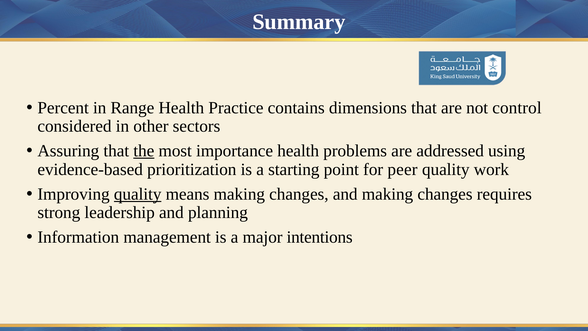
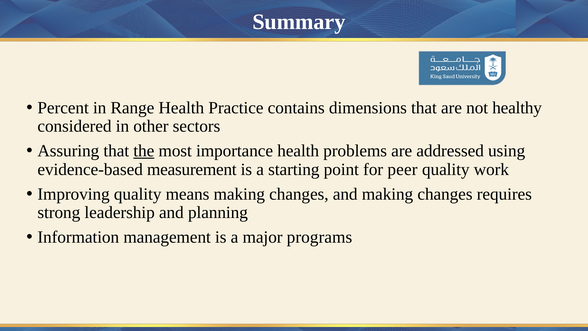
control: control -> healthy (517, 108)
prioritization: prioritization -> measurement (192, 169)
quality underline: present -> none (138, 194)
intentions: intentions -> programs (319, 237)
